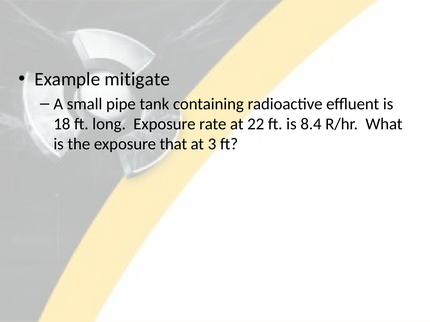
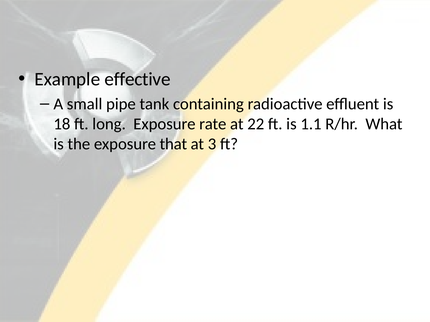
mitigate: mitigate -> effective (137, 79)
8.4: 8.4 -> 1.1 (311, 124)
